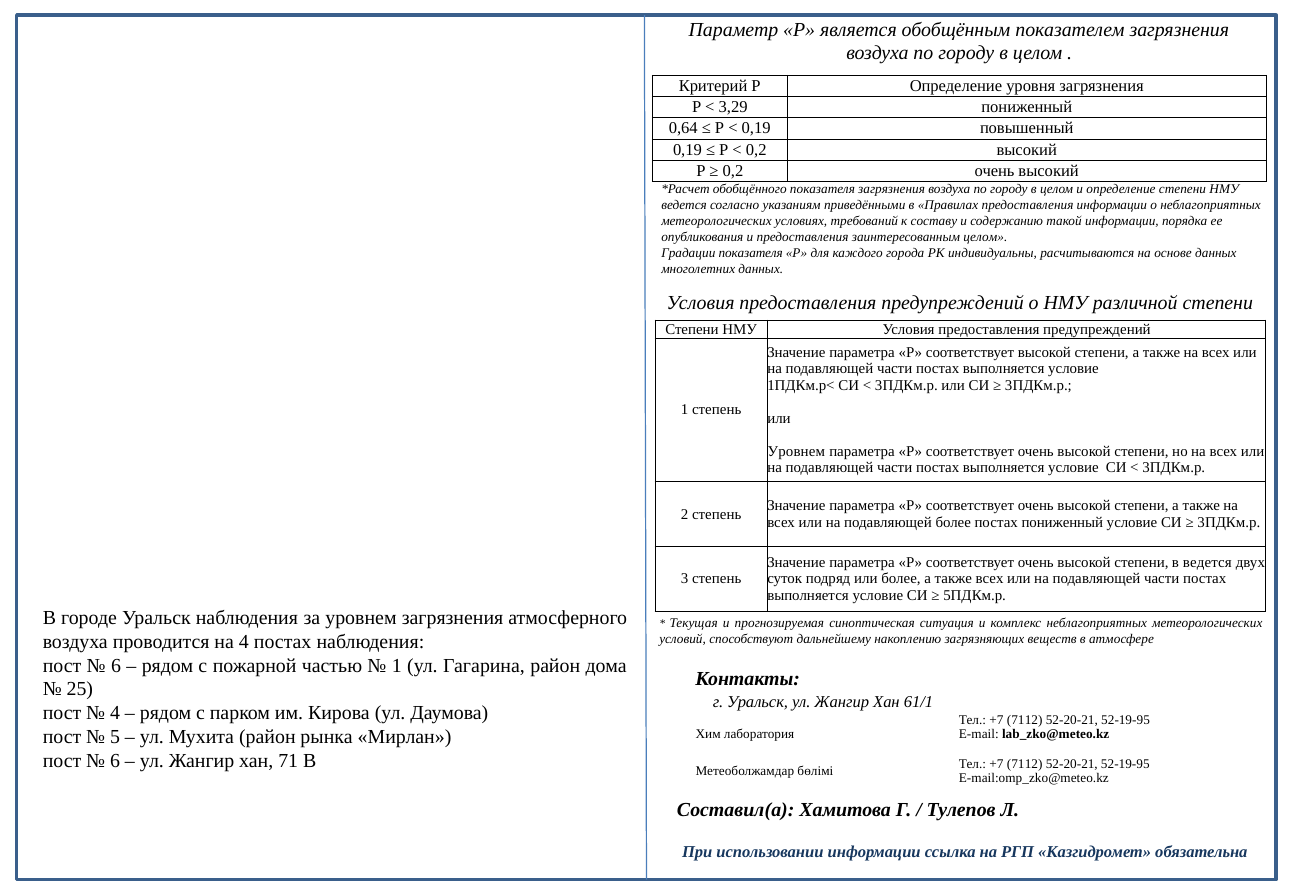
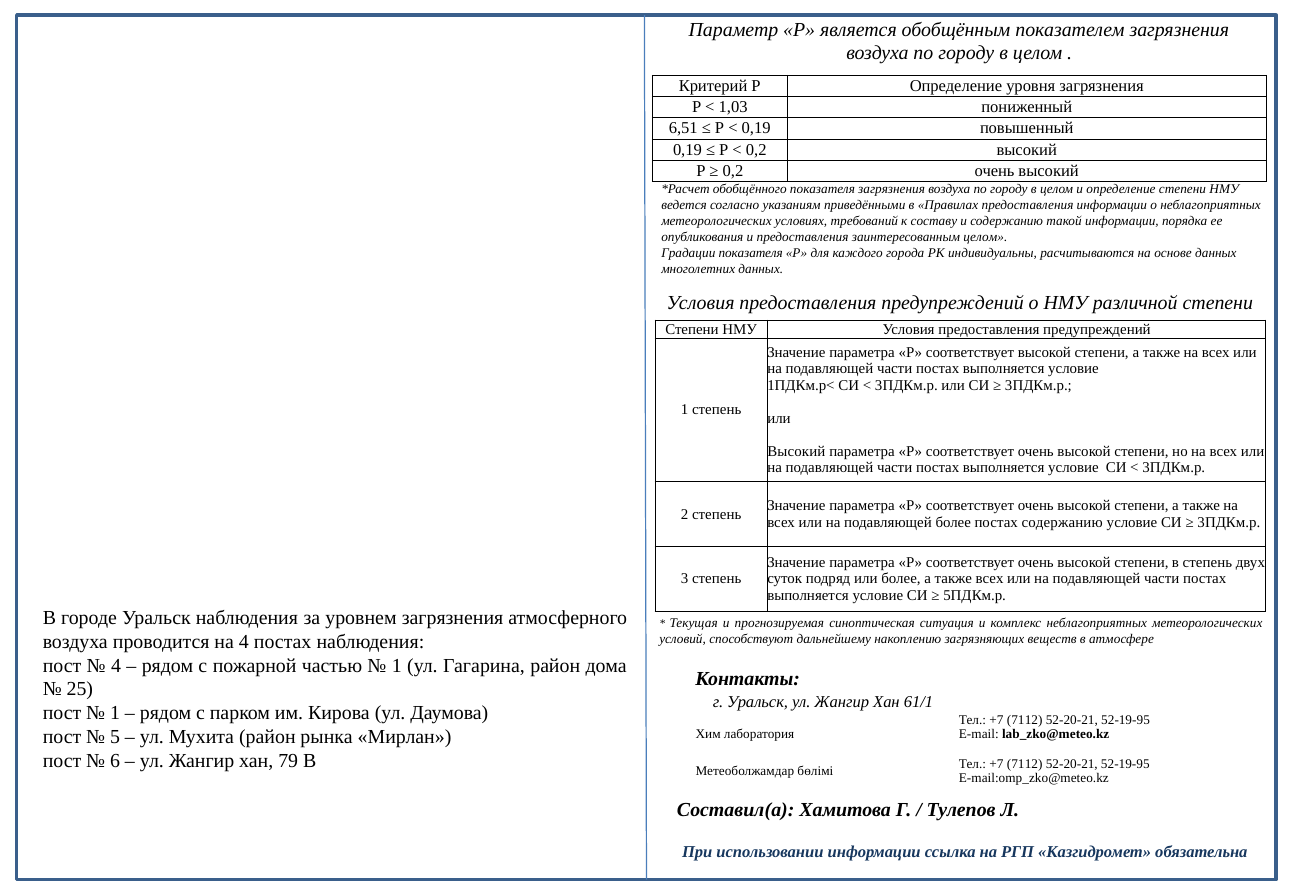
3,29: 3,29 -> 1,03 (733, 107)
0,64: 0,64 -> 6,51 (683, 128)
Уровнем: Уровнем -> Высокий (796, 451)
постах пониженный: пониженный -> содержанию (1062, 523)
в ведется: ведется -> степень (1207, 562)
6: 6 -> 4 (116, 666)
4: 4 -> 1 (115, 713)
71: 71 -> 79 (288, 761)
